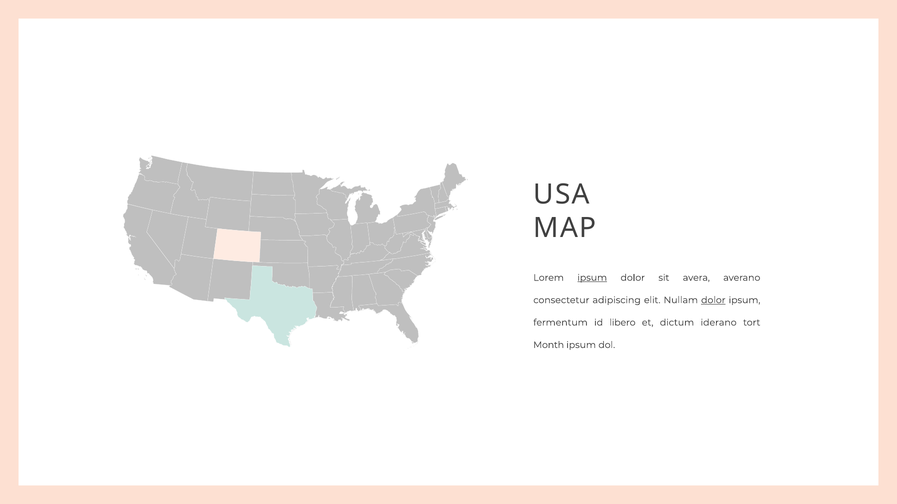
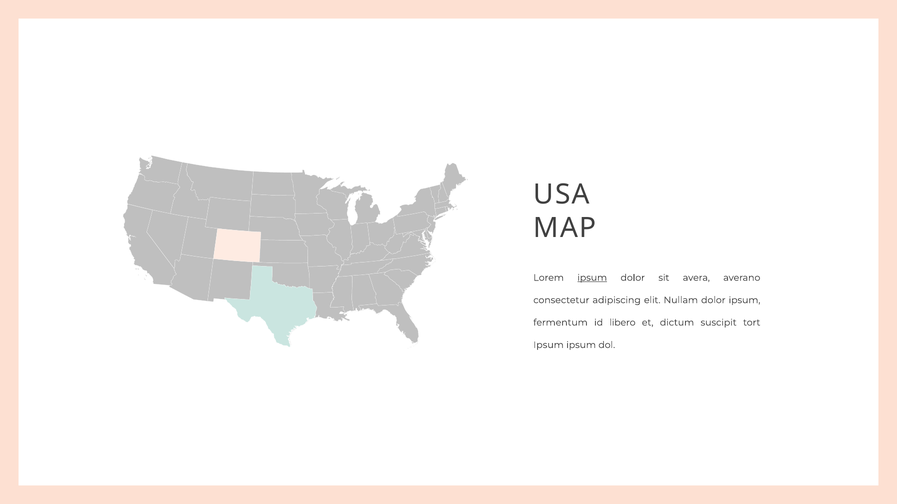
dolor underline: present -> none (713, 300)
iderano: iderano -> suscipit (719, 323)
Month: Month -> Ipsum (549, 345)
